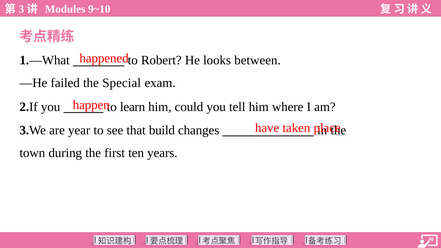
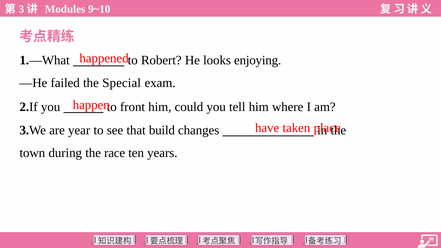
between: between -> enjoying (258, 60)
learn: learn -> front (133, 107)
first: first -> race (115, 153)
